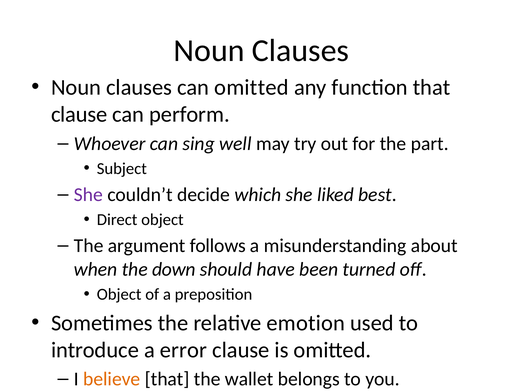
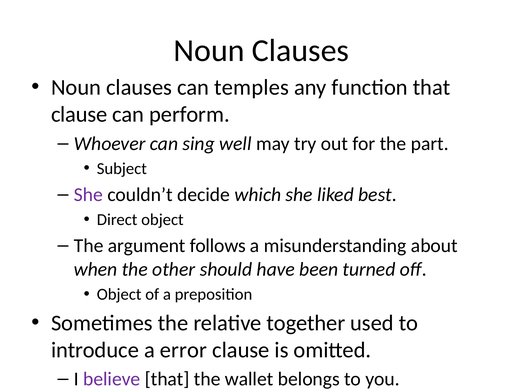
can omitted: omitted -> temples (251, 87)
down: down -> other (174, 269)
emotion: emotion -> together (306, 323)
believe colour: orange -> purple (112, 379)
